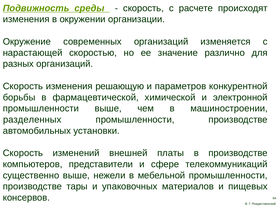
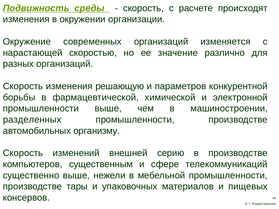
установки: установки -> организму (97, 131)
платы: платы -> серию (171, 153)
представители: представители -> существенным (101, 164)
